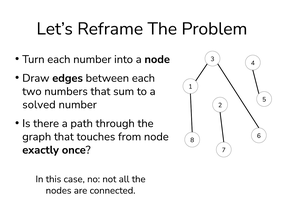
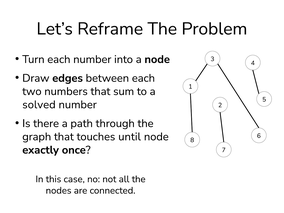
from: from -> until (130, 137)
